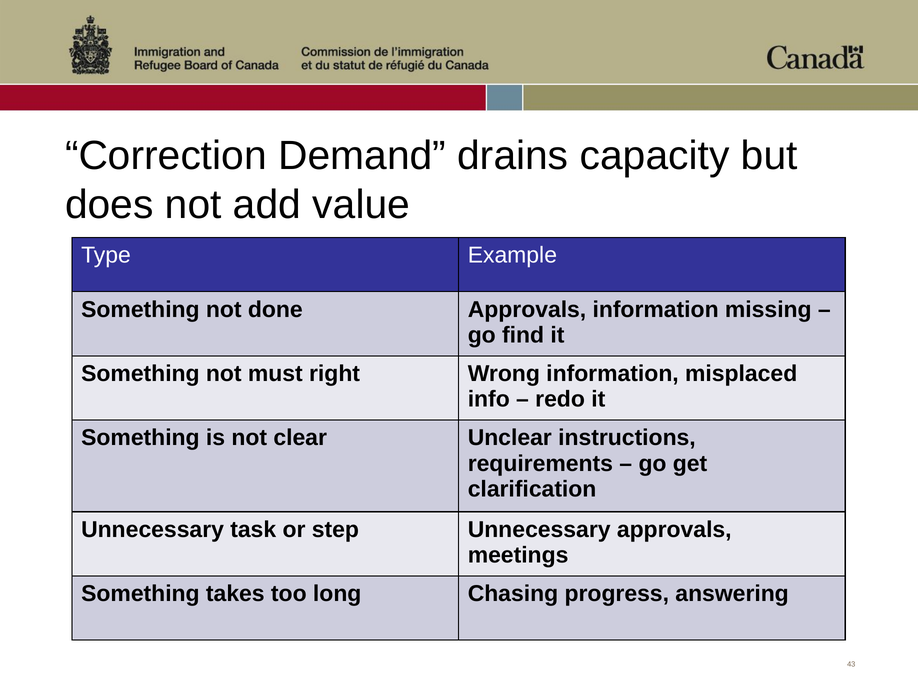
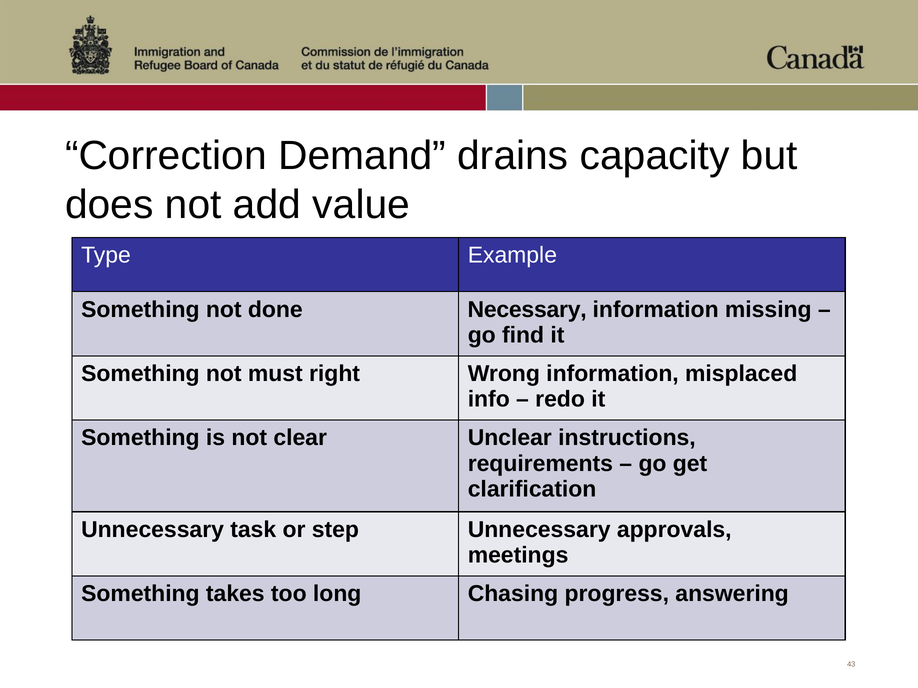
done Approvals: Approvals -> Necessary (527, 310)
